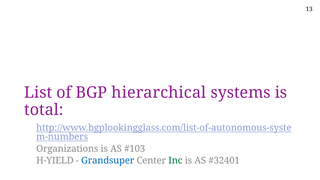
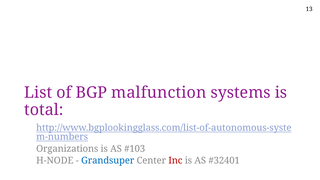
hierarchical: hierarchical -> malfunction (159, 93)
H-YIELD: H-YIELD -> H-NODE (55, 161)
Inc colour: green -> red (175, 161)
